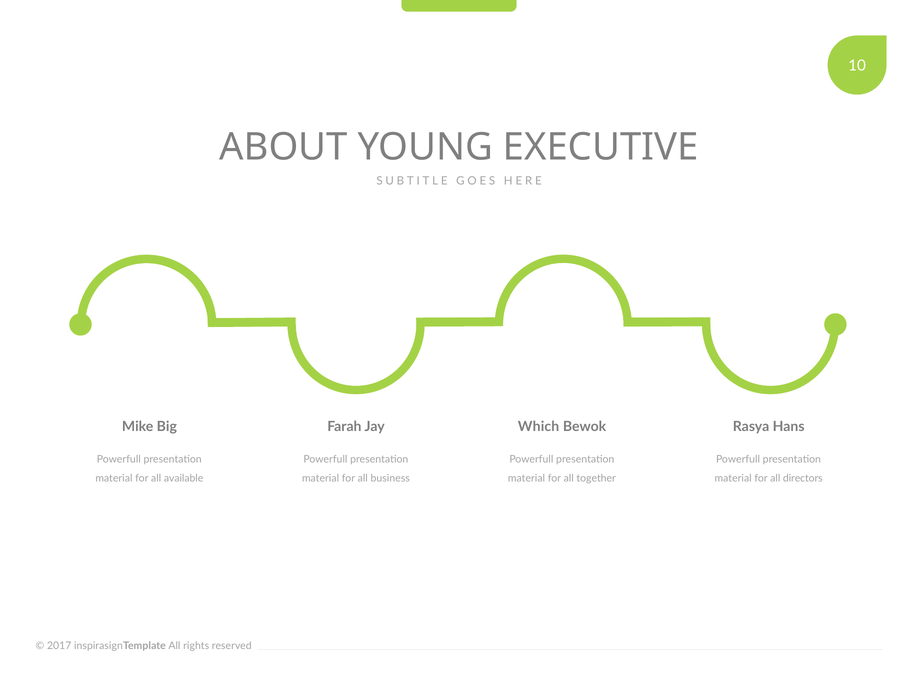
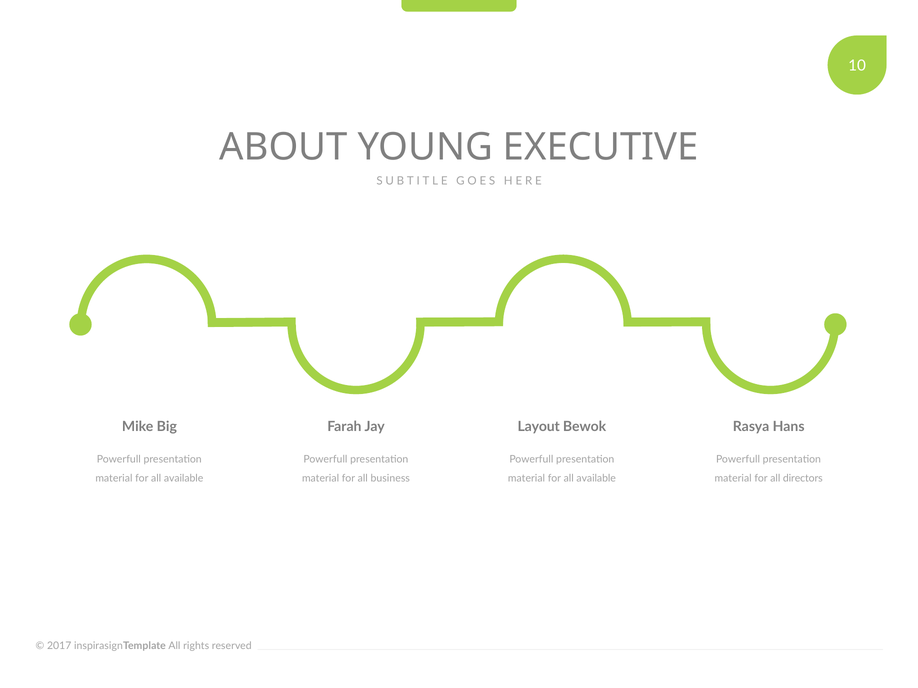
Which: Which -> Layout (539, 427)
together: together -> available (596, 479)
